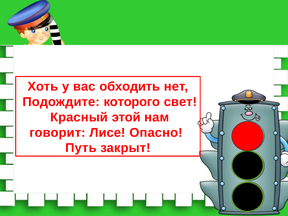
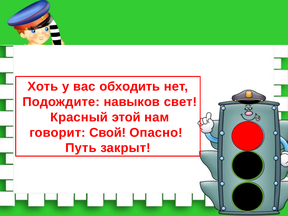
которого: которого -> навыков (132, 102)
Лисе: Лисе -> Свой (108, 133)
